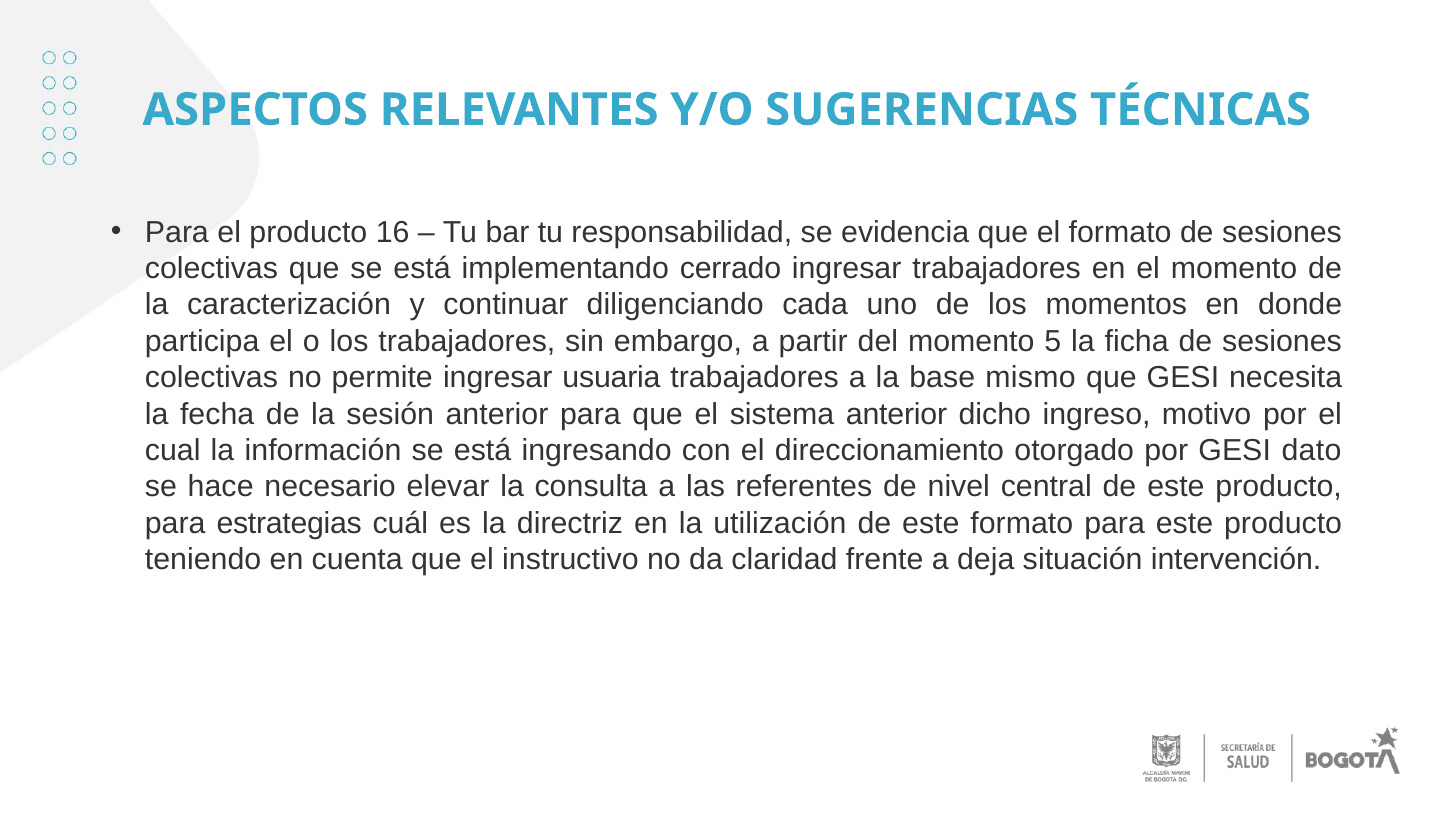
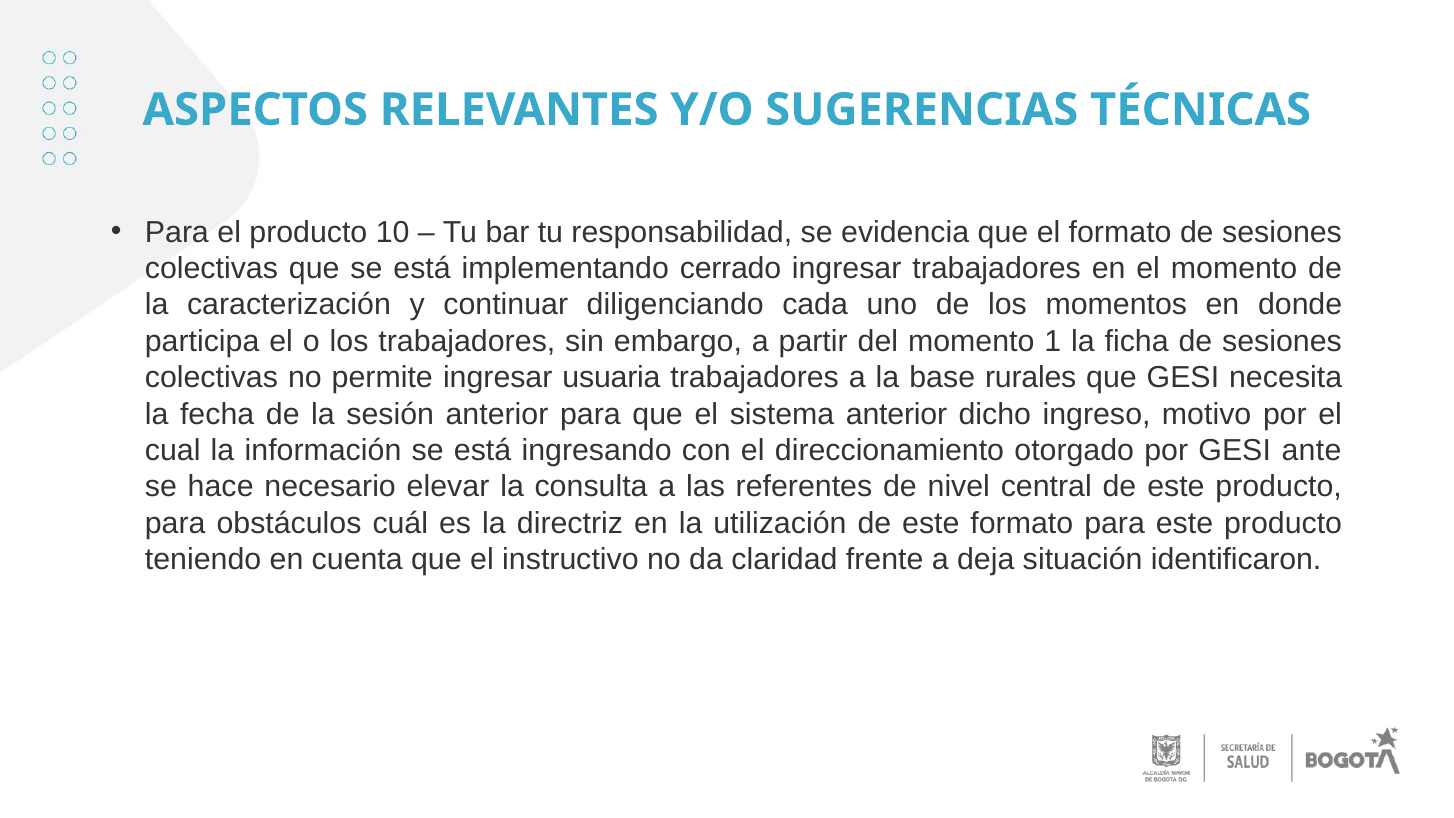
16: 16 -> 10 (393, 232)
5: 5 -> 1 (1053, 341)
mismo: mismo -> rurales (1031, 378)
dato: dato -> ante (1311, 450)
estrategias: estrategias -> obstáculos (289, 523)
intervención: intervención -> identificaron (1236, 559)
